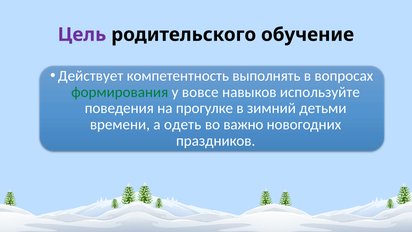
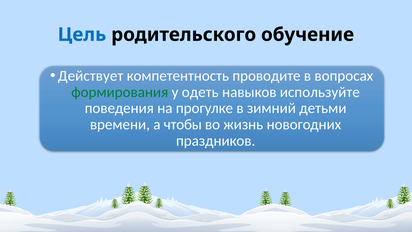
Цель colour: purple -> blue (82, 35)
выполнять: выполнять -> проводите (266, 76)
вовсе: вовсе -> одеть (200, 92)
одеть: одеть -> чтобы (183, 124)
важно: важно -> жизнь (243, 124)
